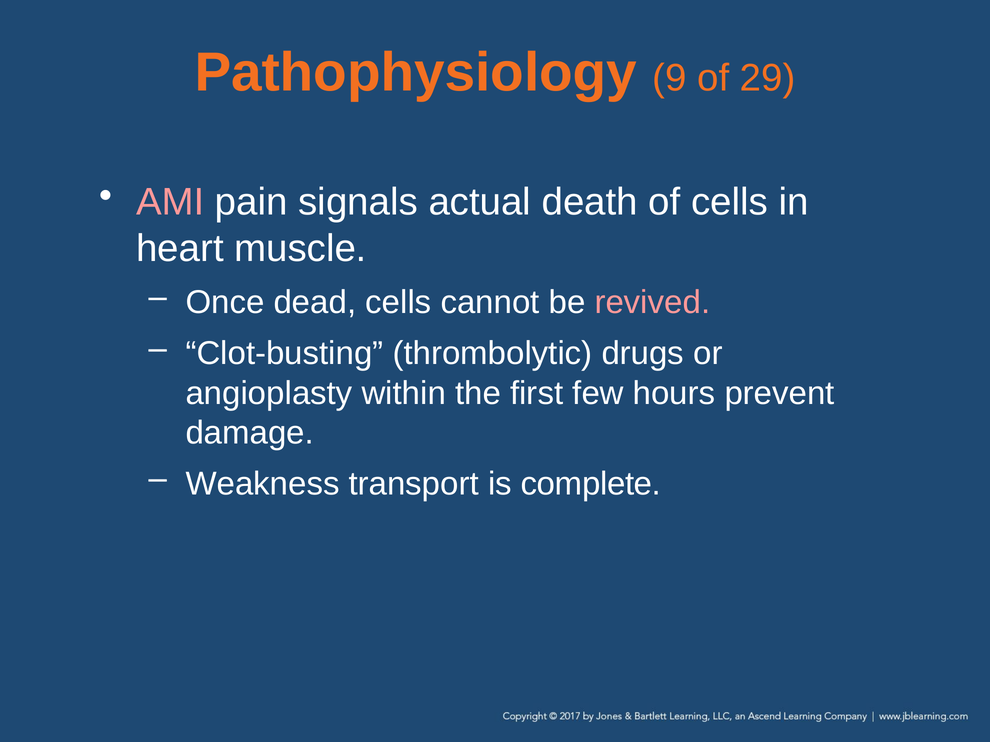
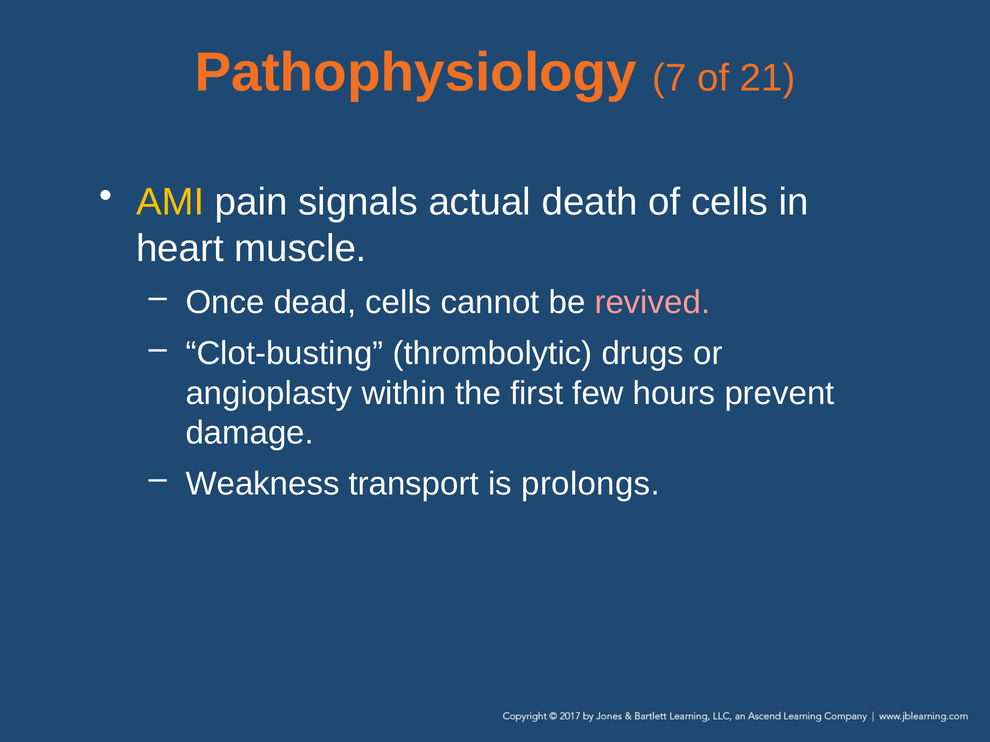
9: 9 -> 7 (670, 78)
29: 29 -> 21 (768, 78)
AMI colour: pink -> yellow (170, 202)
complete: complete -> prolongs (591, 484)
